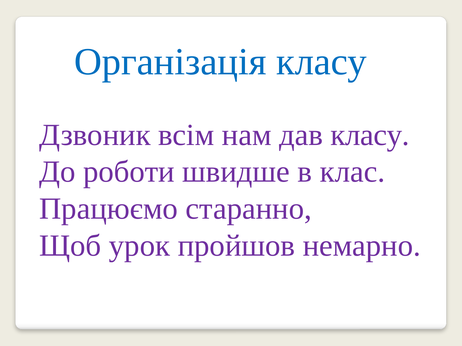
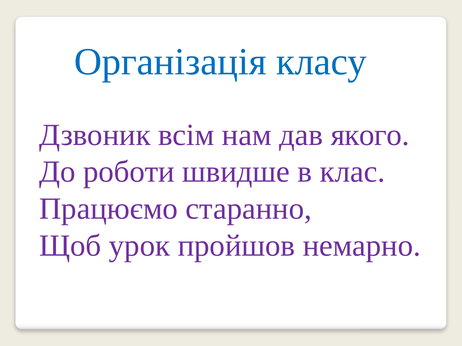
дав класу: класу -> якого (370, 135)
